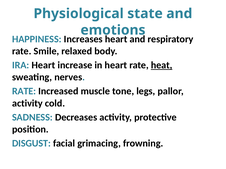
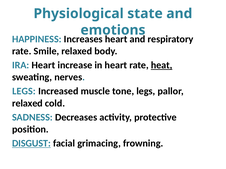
RATE: RATE -> LEGS (24, 91)
activity: activity -> relaxed (27, 104)
DISGUST underline: none -> present (31, 144)
